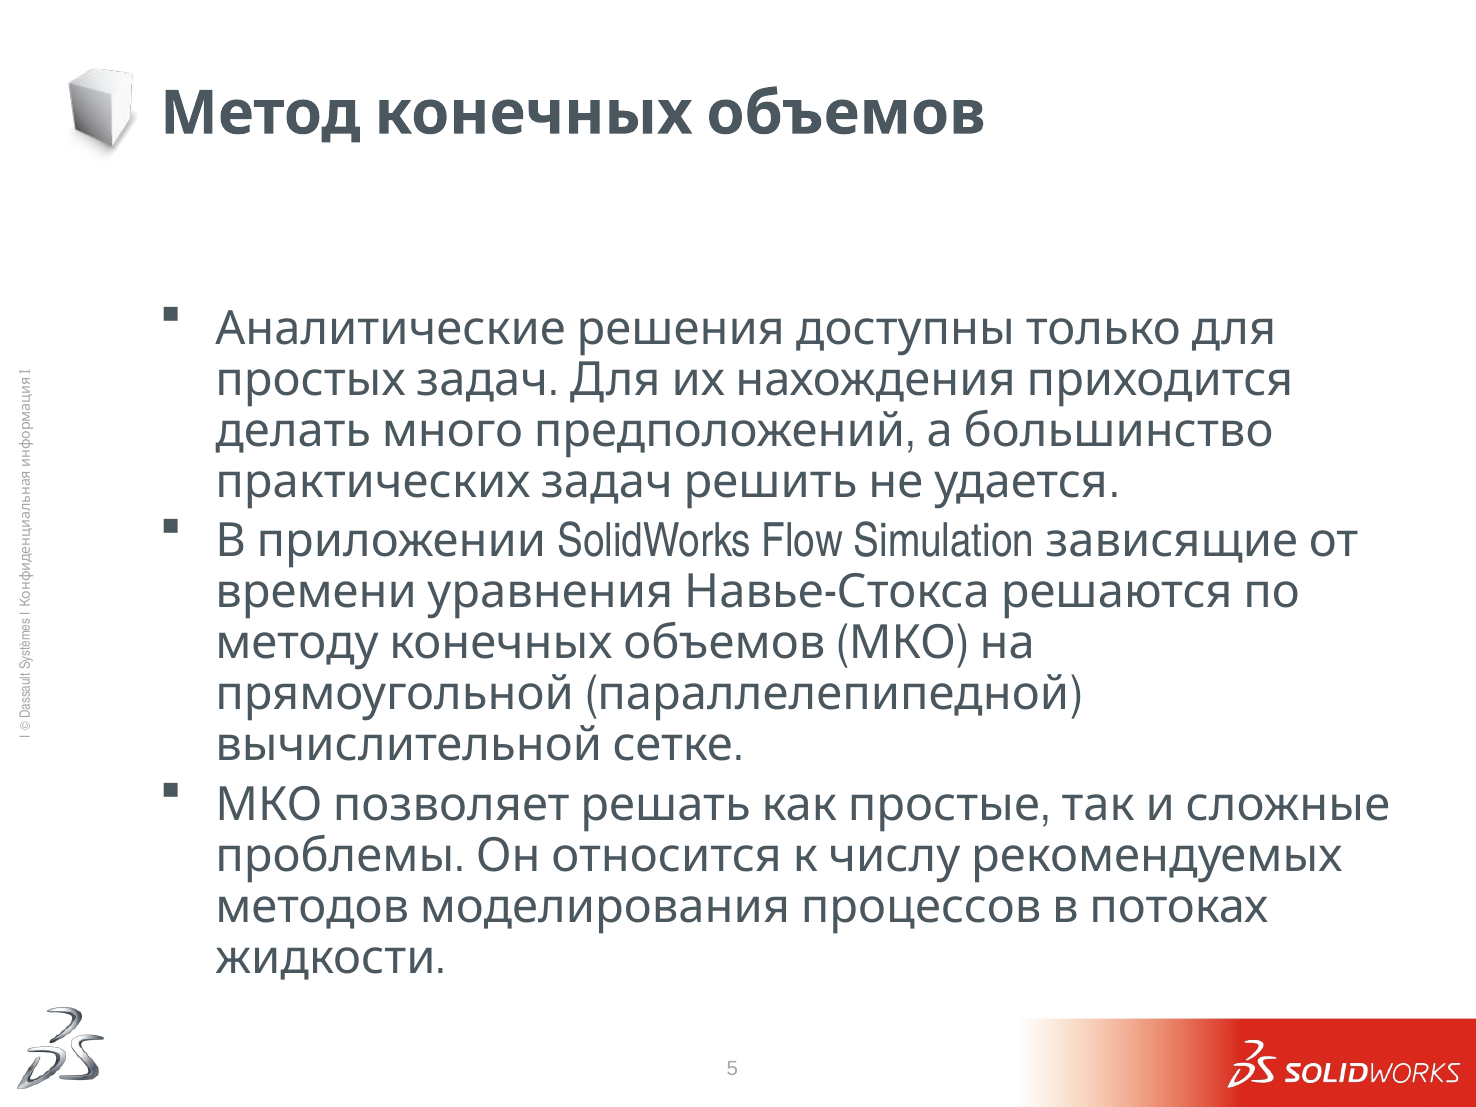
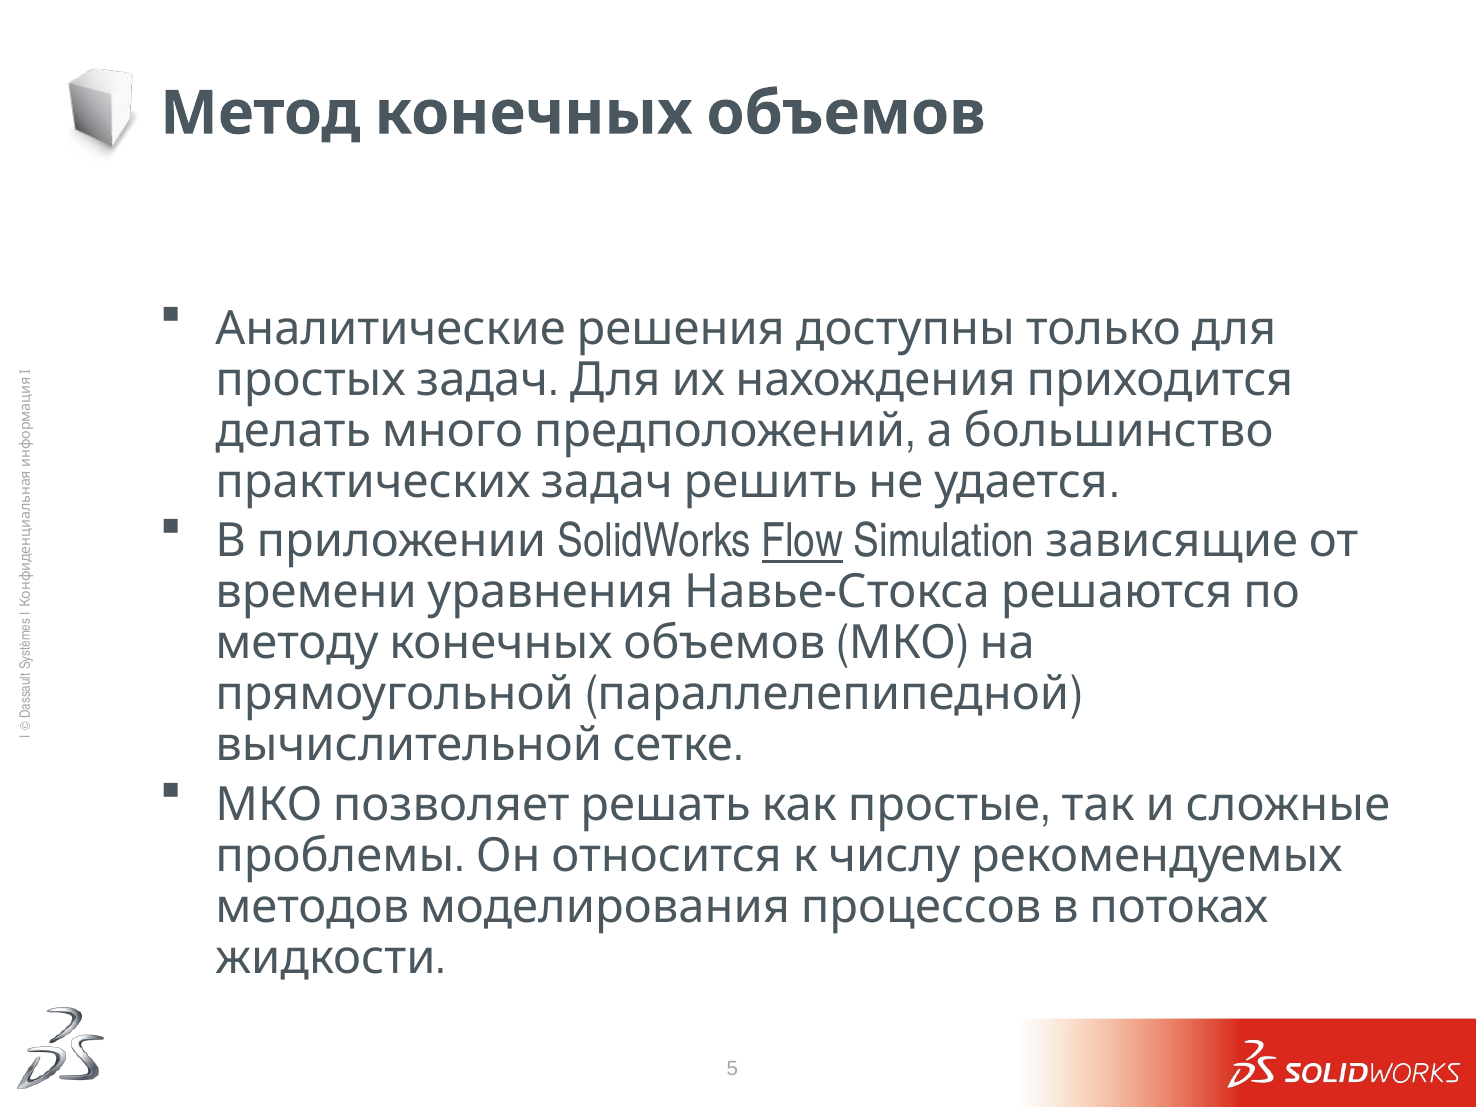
Flow underline: none -> present (803, 541)
